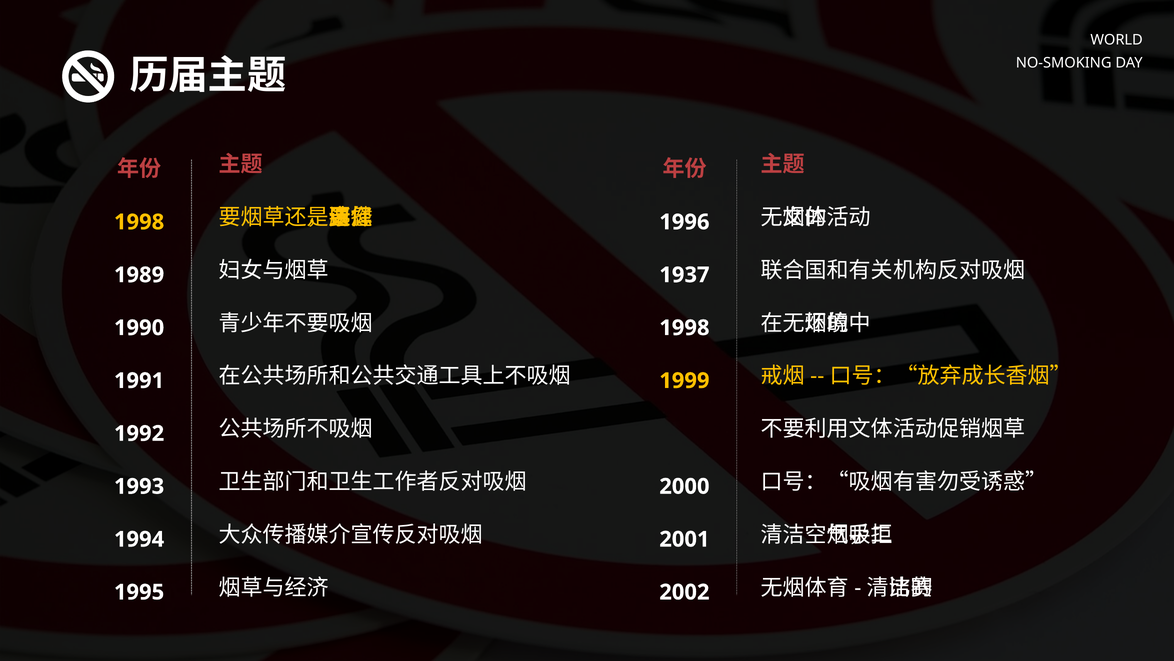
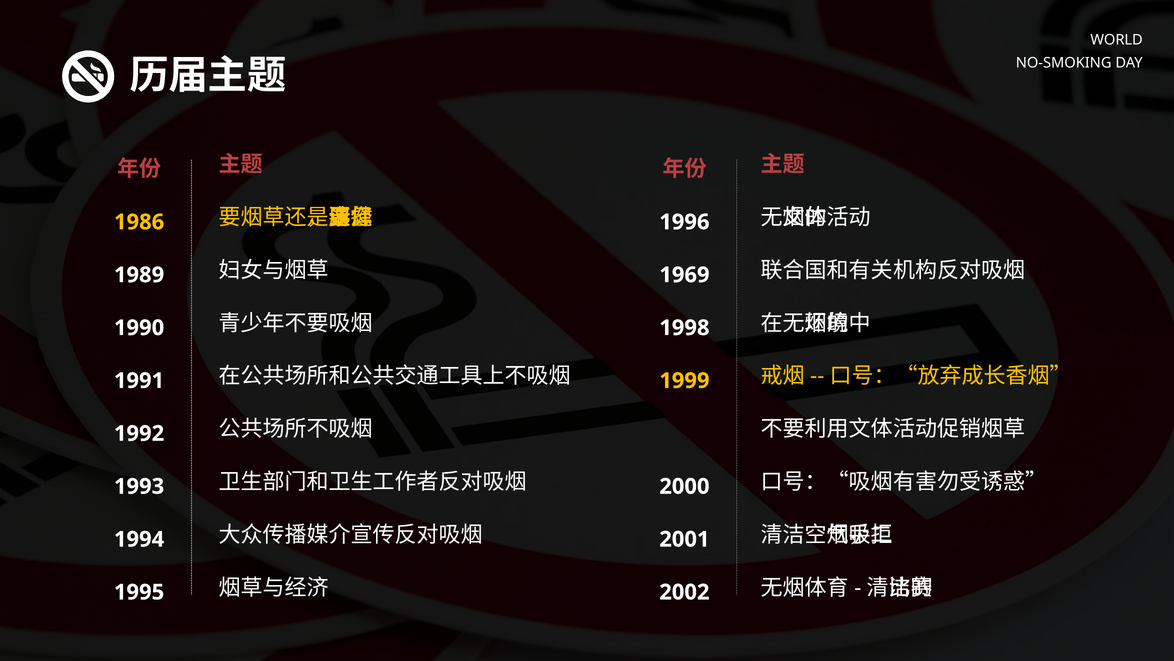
1998: 1998 -> 1986 (139, 222)
1937: 1937 -> 1969 (684, 275)
